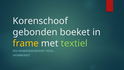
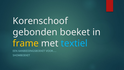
textiel colour: light green -> light blue (74, 43)
